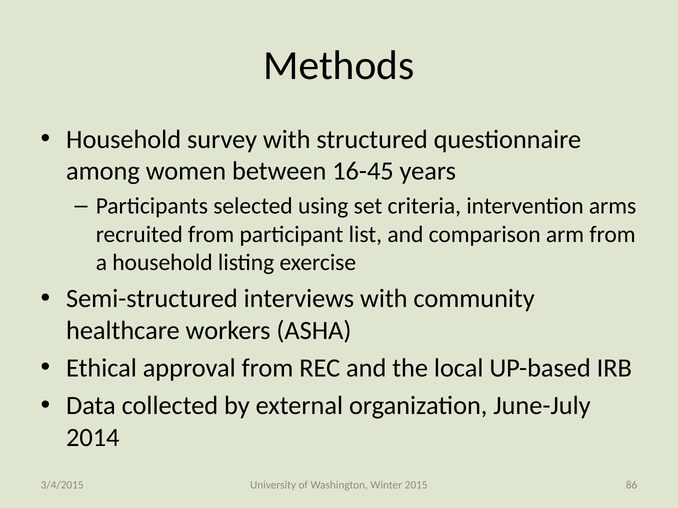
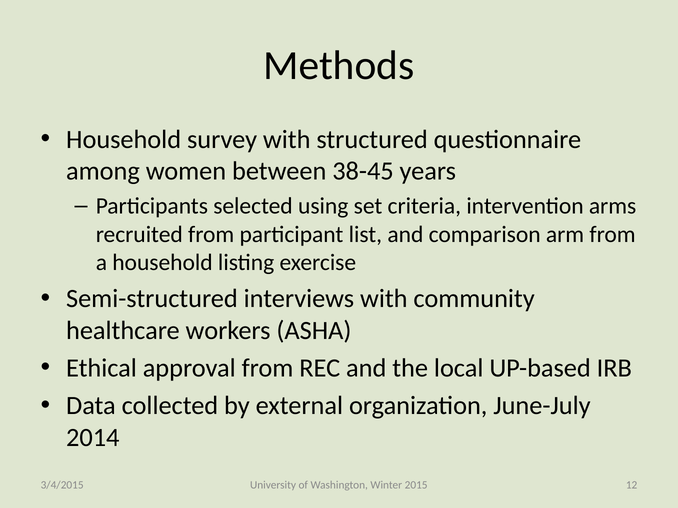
16-45: 16-45 -> 38-45 (363, 171)
86: 86 -> 12 (632, 486)
